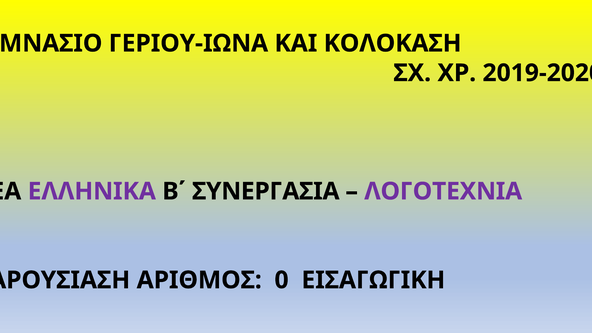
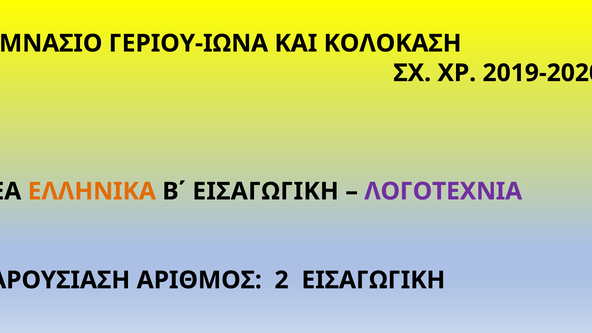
ΕΛΛΗΝΙΚΑ colour: purple -> orange (92, 191)
Β΄ ΣΥΝΕΡΓΑΣΙΑ: ΣΥΝΕΡΓΑΣΙΑ -> ΕΙΣΑΓΩΓΙΚΗ (266, 191)
0: 0 -> 2 (282, 280)
